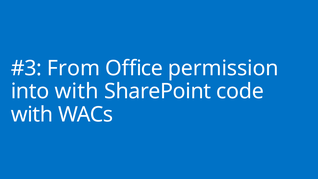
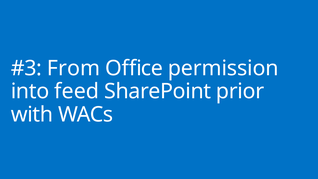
into with: with -> feed (77, 91)
code: code -> prior (240, 91)
